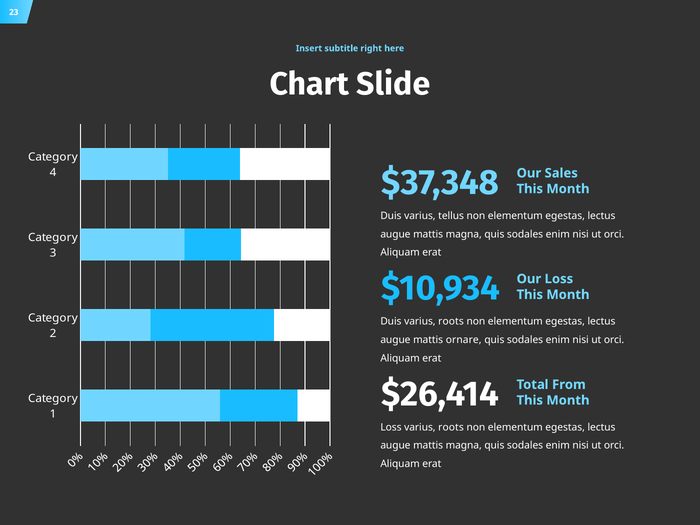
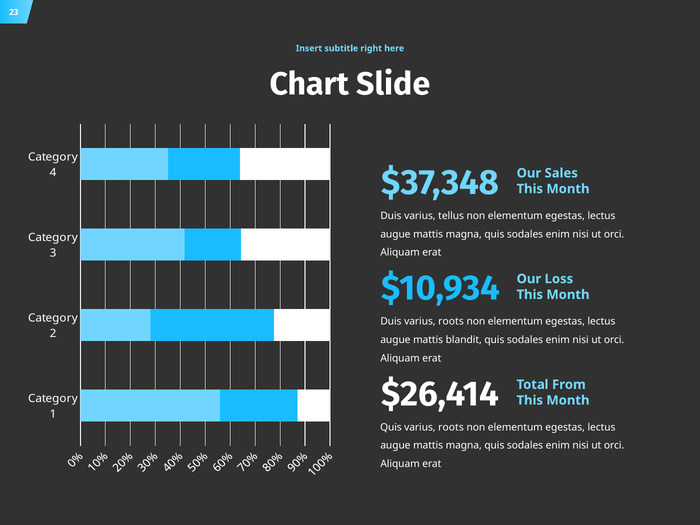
ornare: ornare -> blandit (464, 340)
Loss: Loss -> Quis (391, 427)
